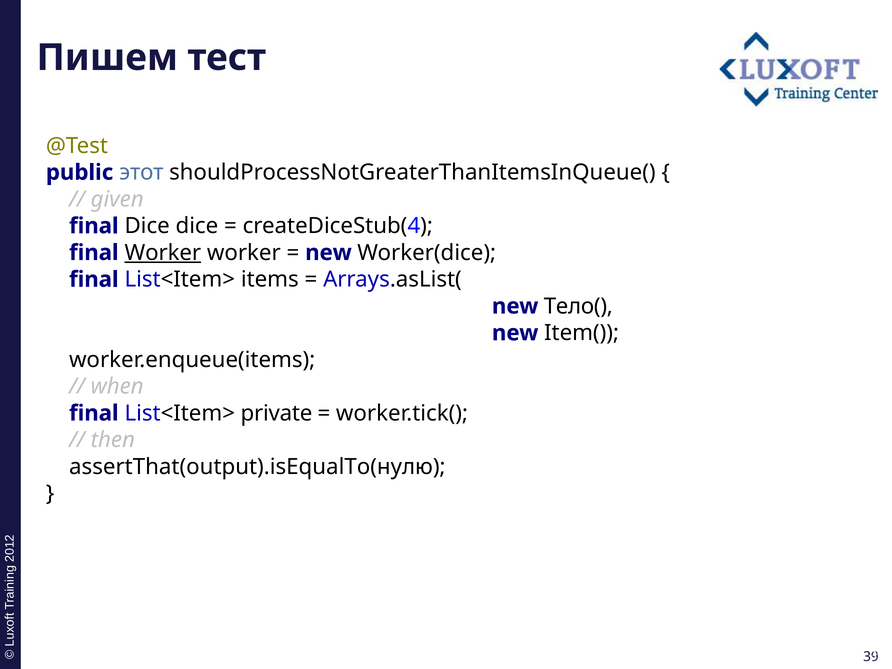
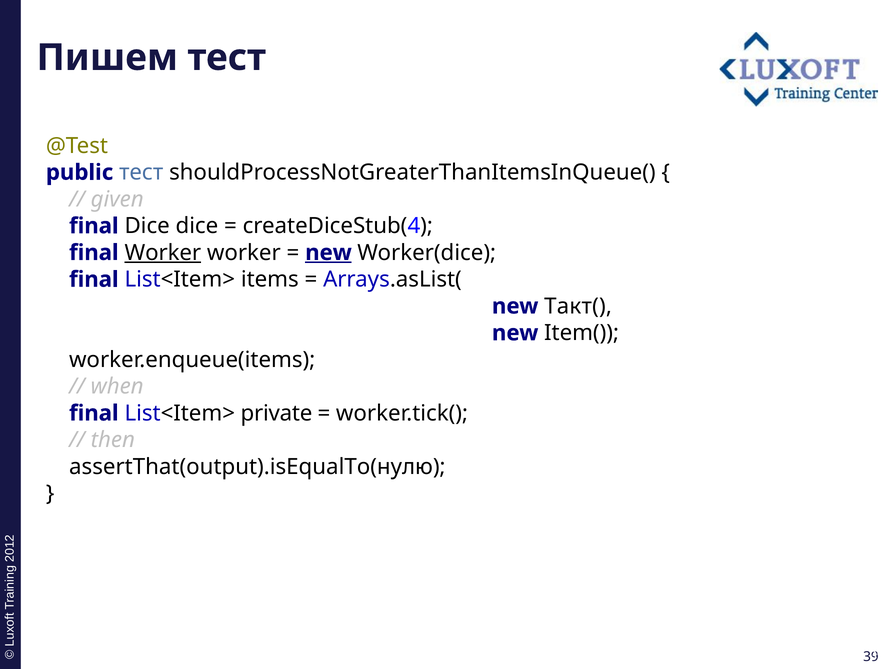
public этот: этот -> тест (141, 172)
new underline: none -> present (328, 253)
Тело(: Тело( -> Такт( (578, 306)
